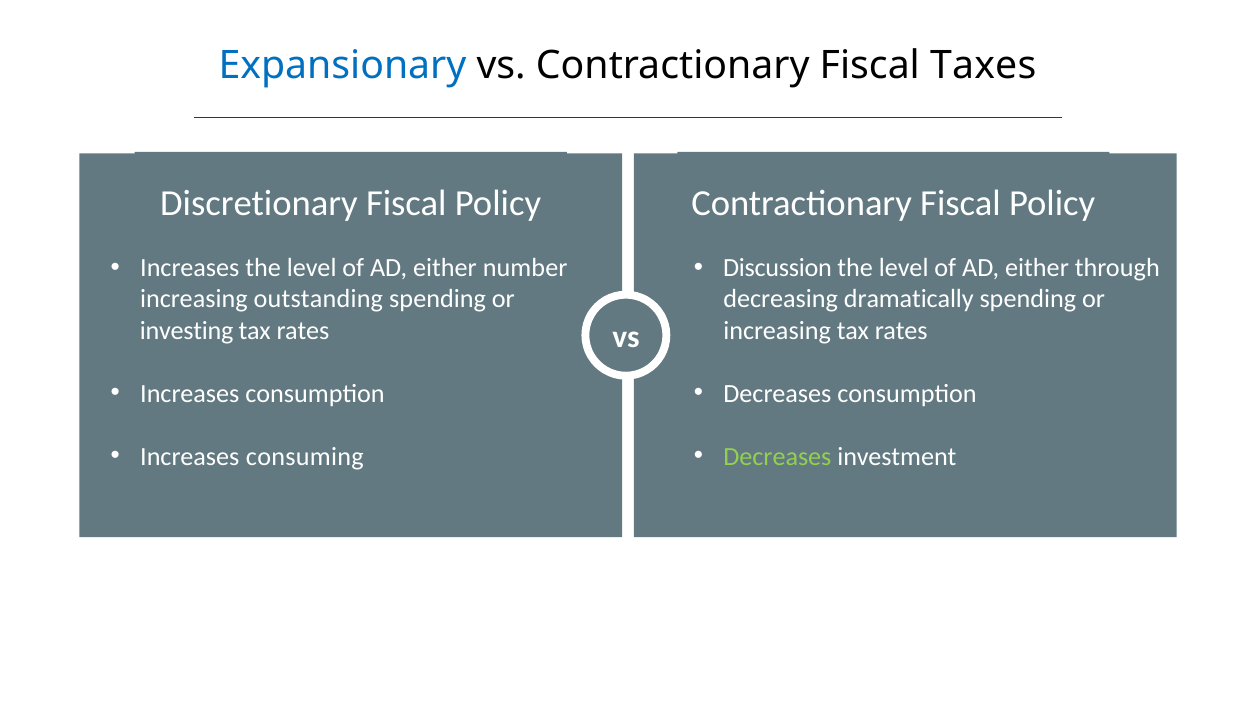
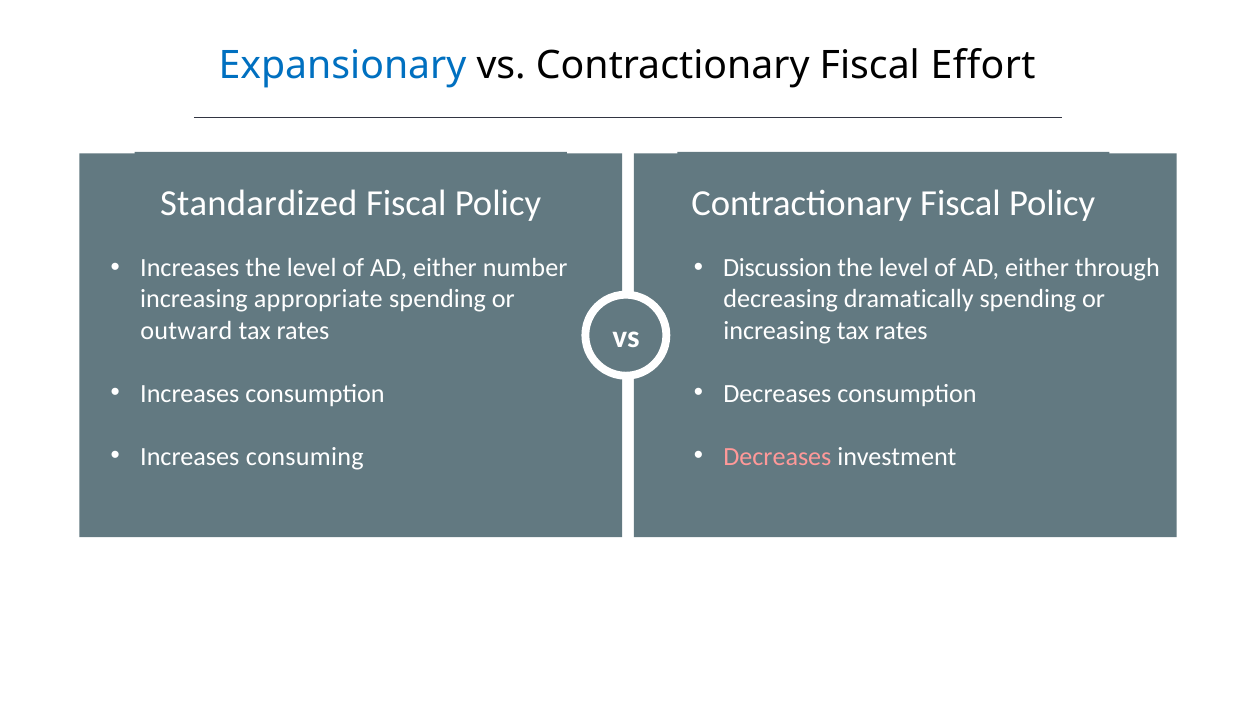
Taxes: Taxes -> Effort (983, 66)
Discretionary: Discretionary -> Standardized (259, 203)
outstanding: outstanding -> appropriate (318, 299)
investing: investing -> outward (186, 330)
Decreases colour: light green -> pink (777, 456)
